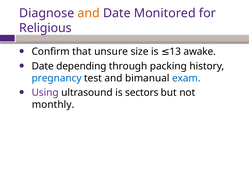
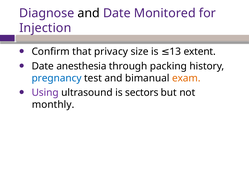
and colour: orange -> black (89, 13)
Religious: Religious -> Injection (45, 28)
unsure: unsure -> privacy (111, 52)
awake: awake -> extent (200, 52)
depending: depending -> anesthesia (81, 66)
exam colour: blue -> orange (186, 78)
